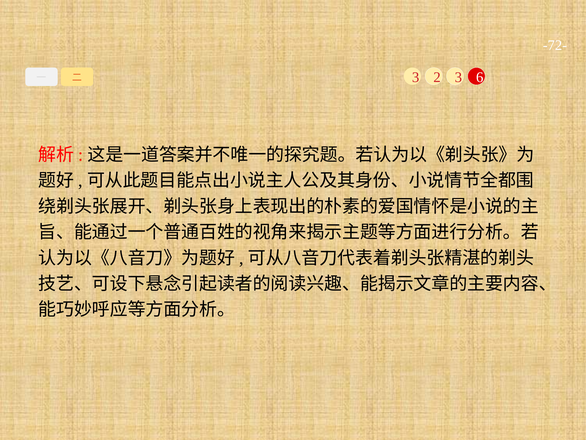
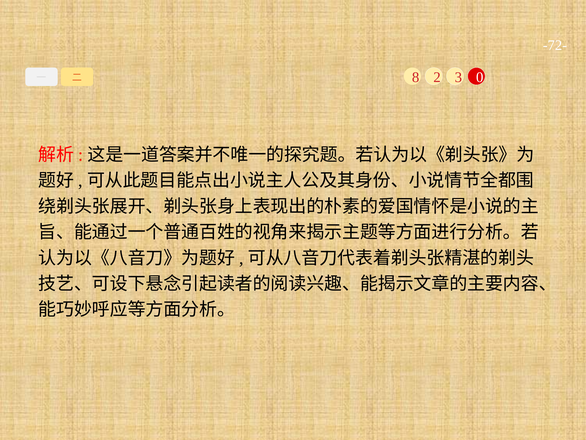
3: 3 -> 8 (416, 77)
6: 6 -> 0 (480, 77)
